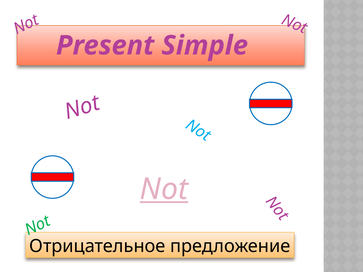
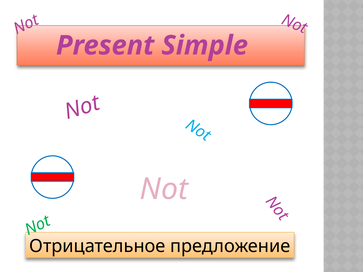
Not underline: present -> none (164, 189)
